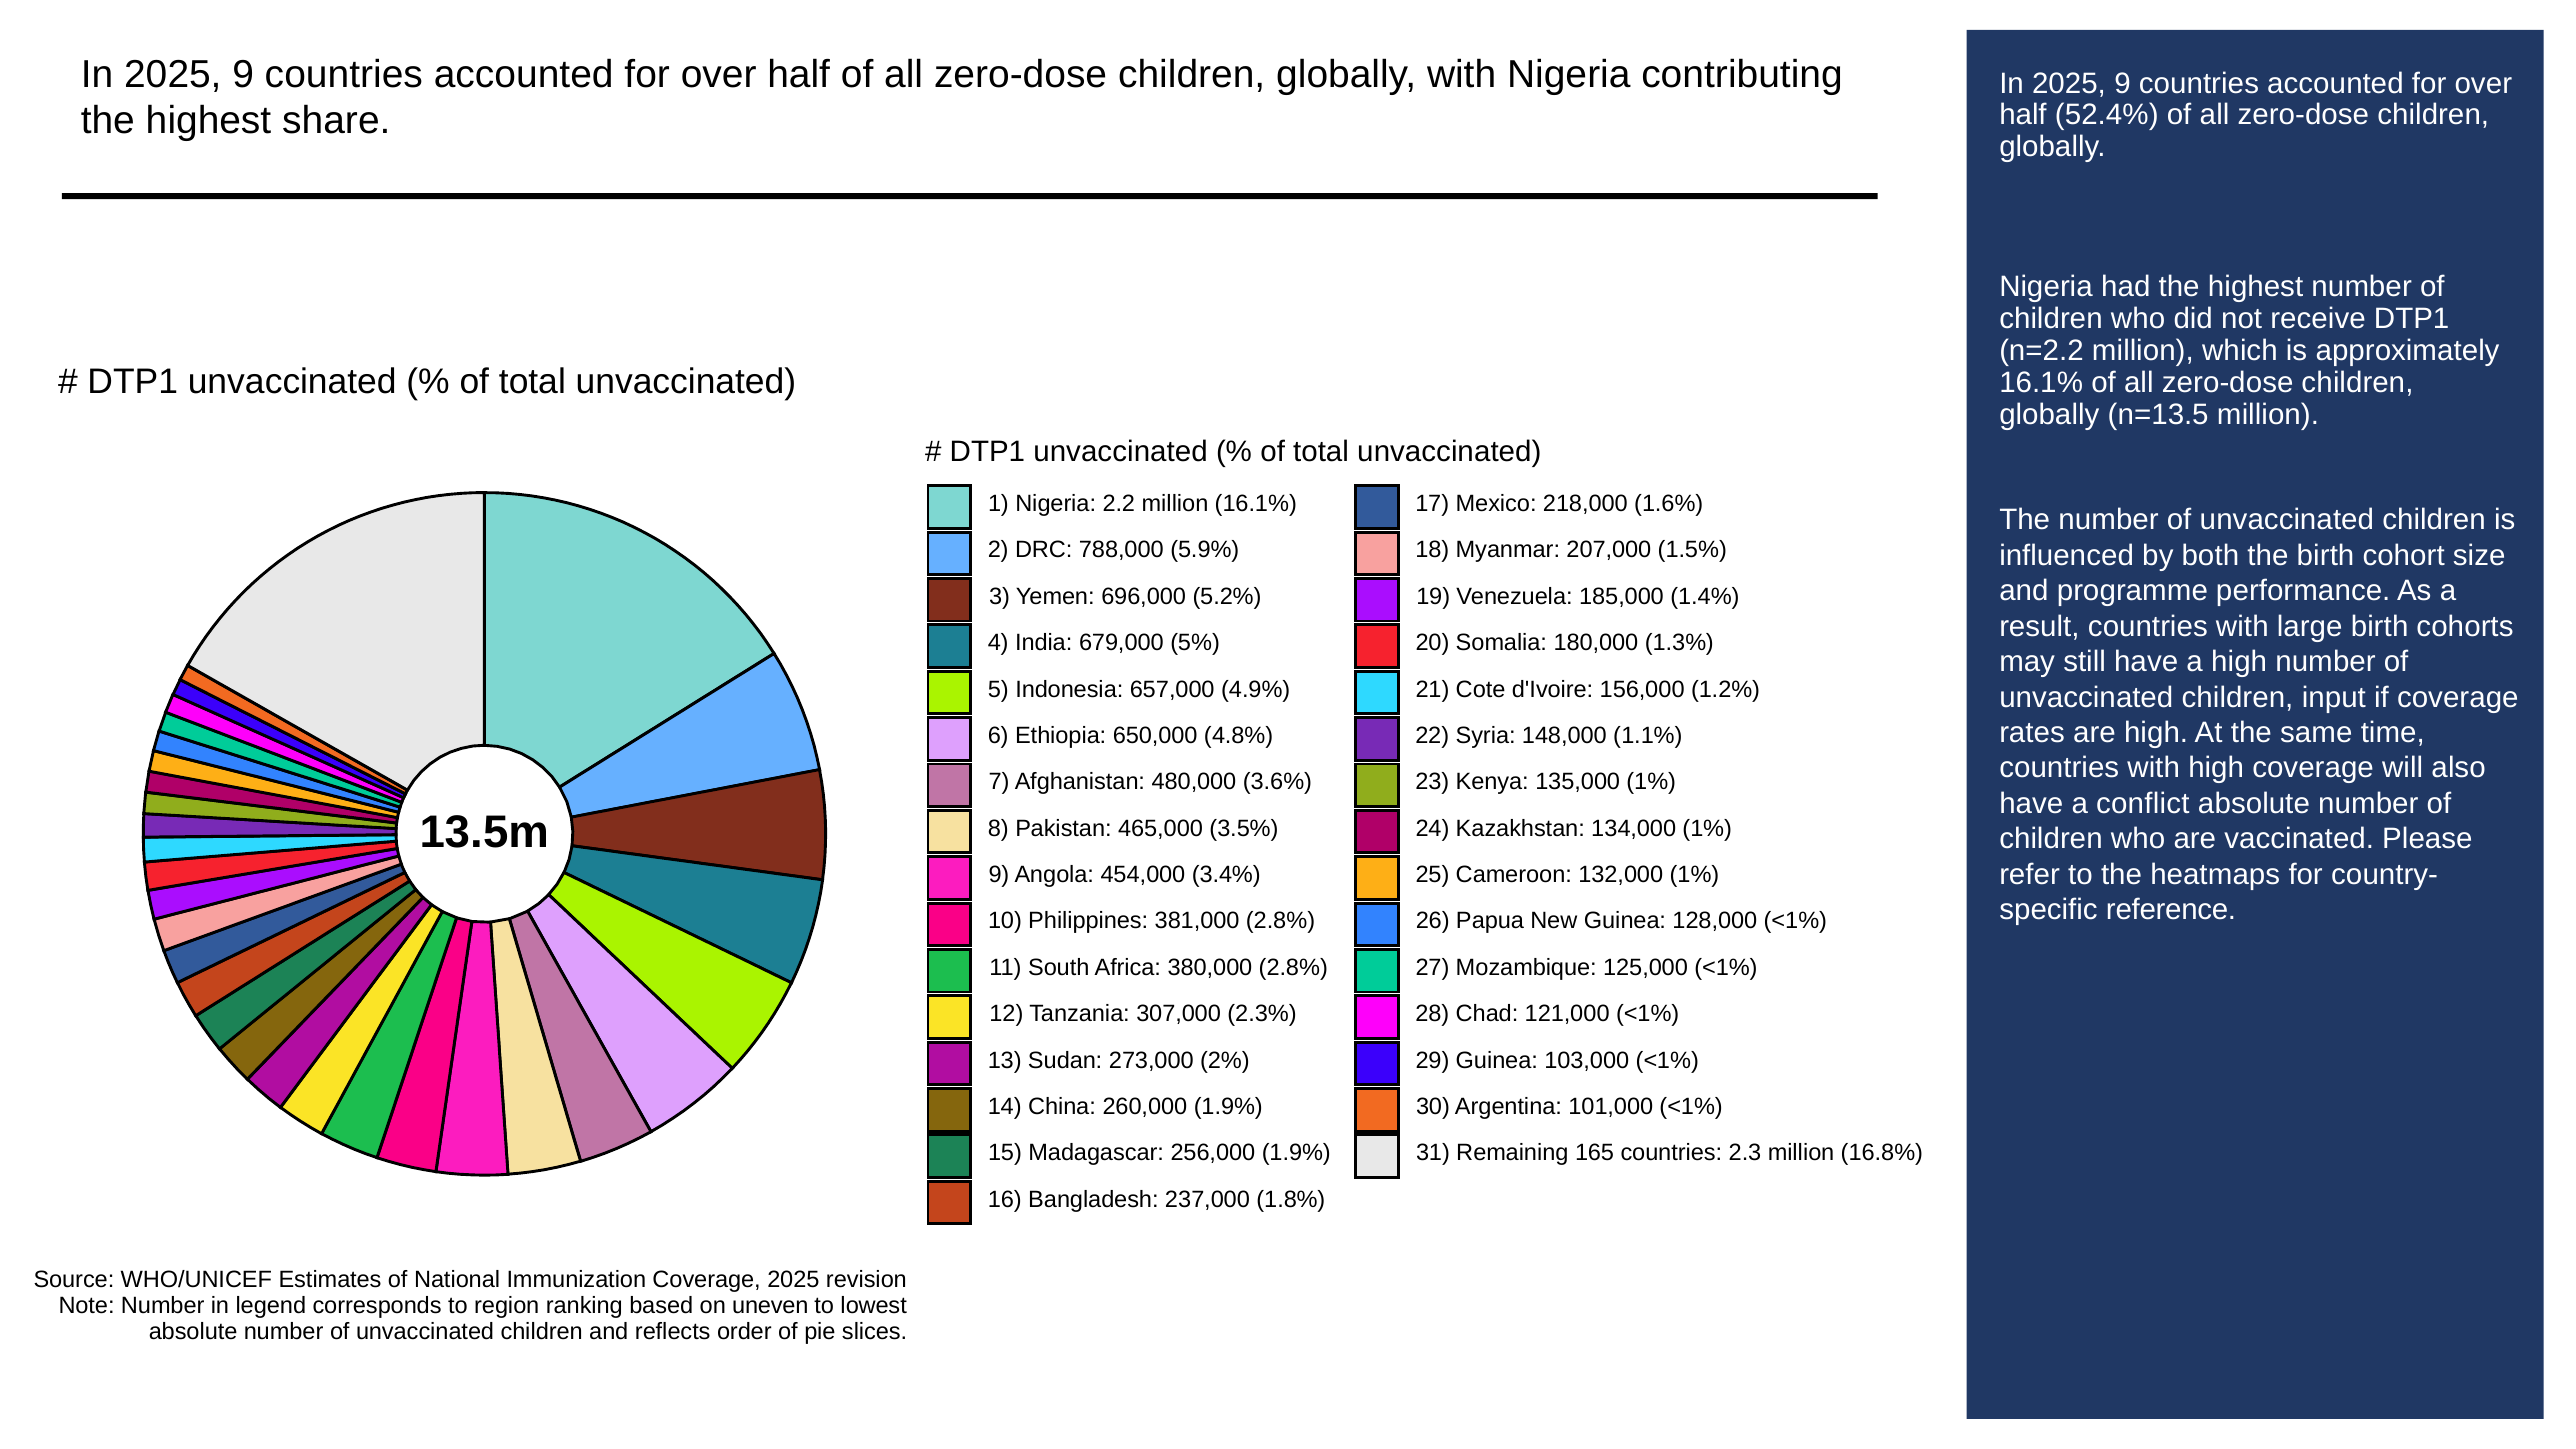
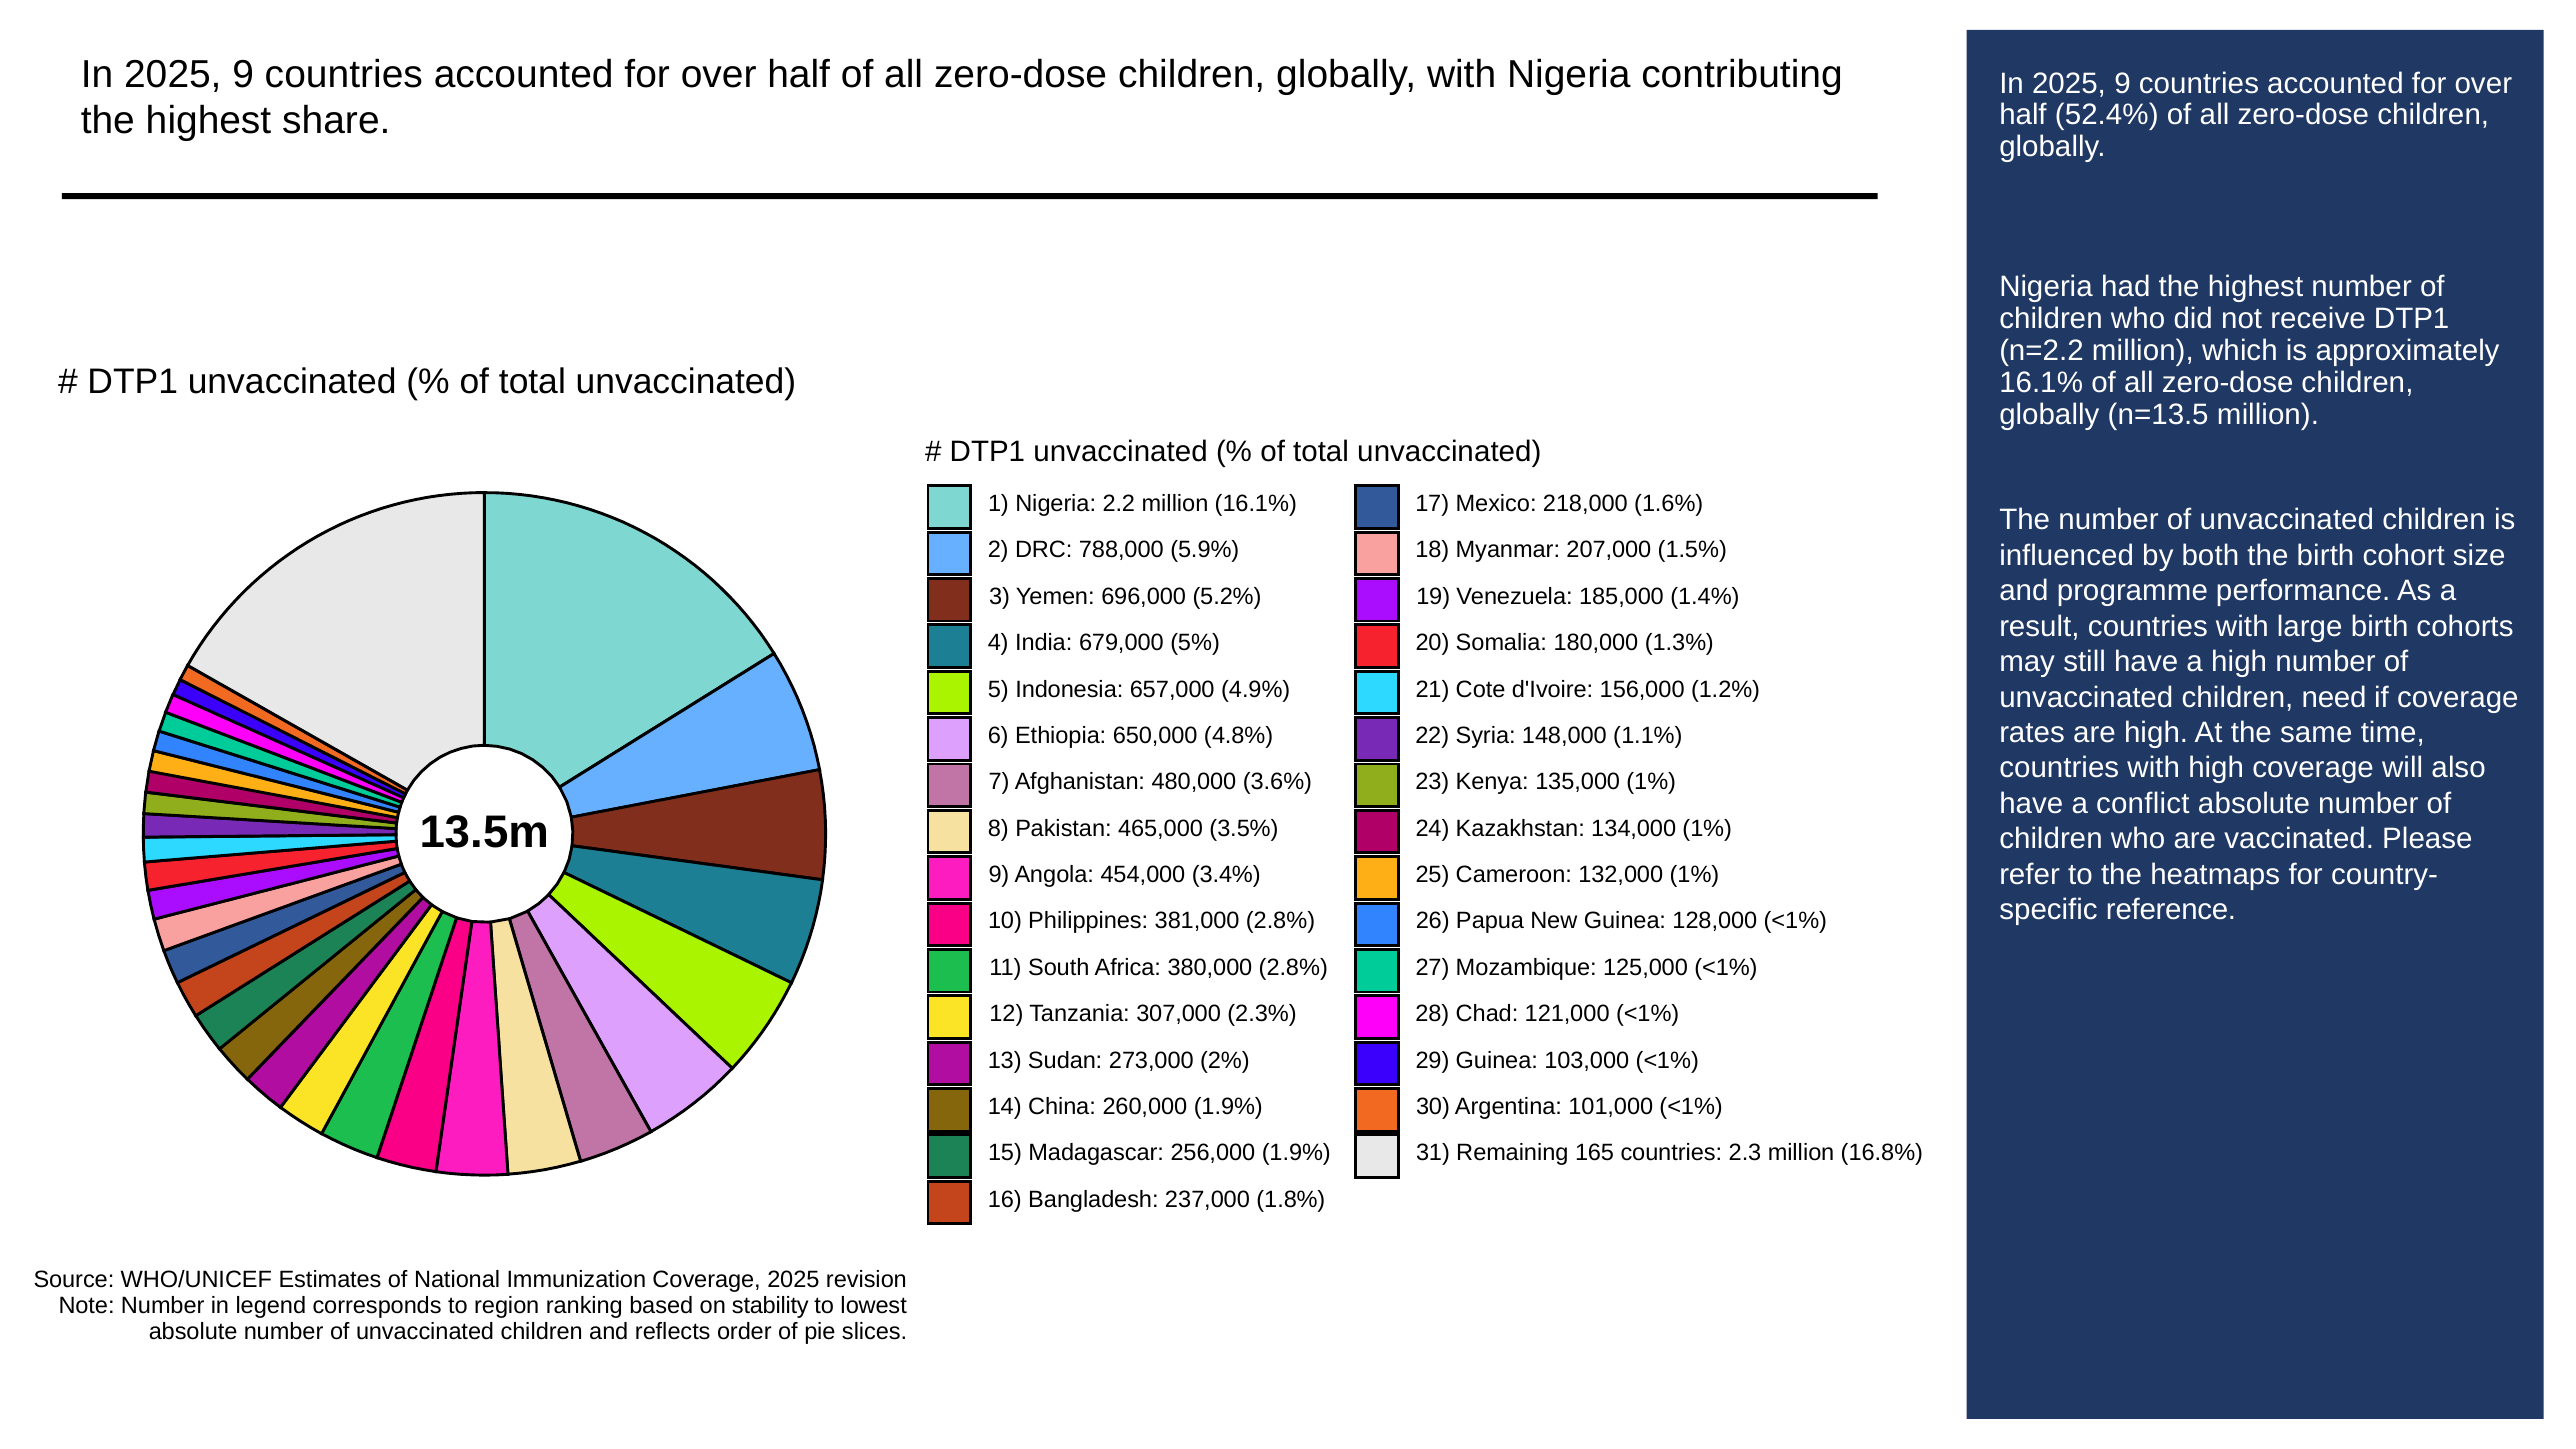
input: input -> need (2334, 697)
uneven: uneven -> stability (770, 1306)
